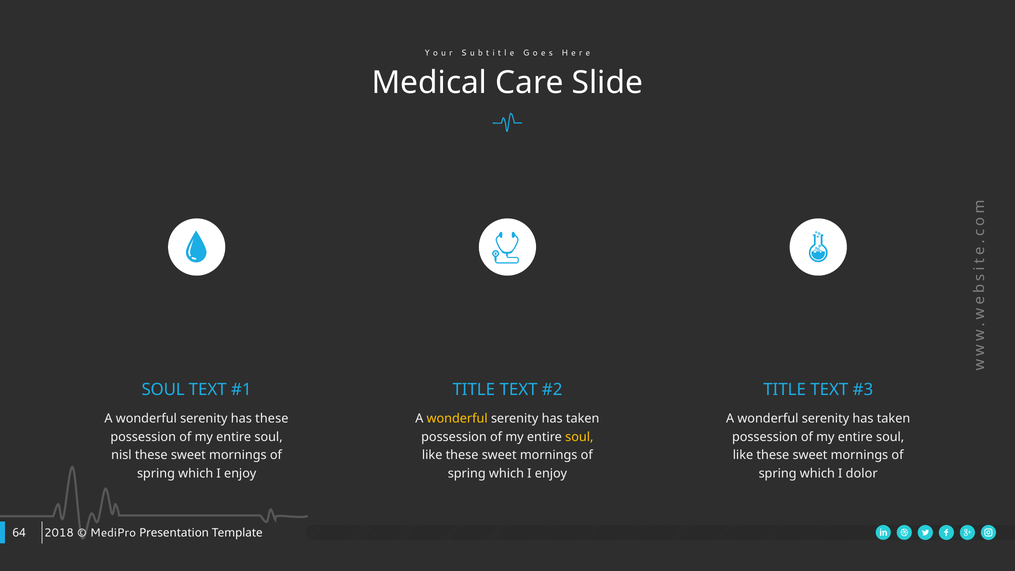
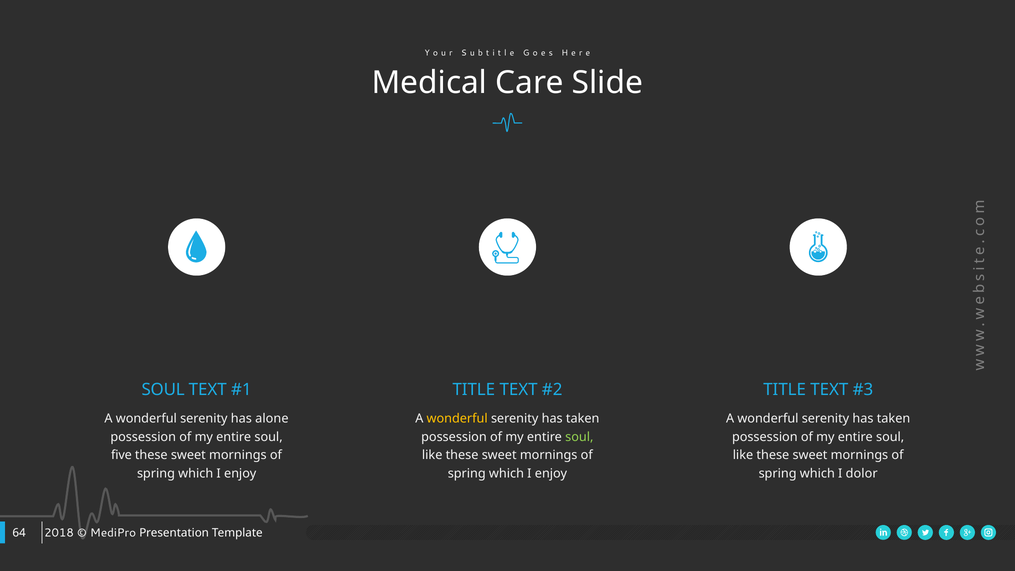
has these: these -> alone (272, 419)
soul colour: yellow -> light green (579, 437)
nisl: nisl -> five (121, 455)
